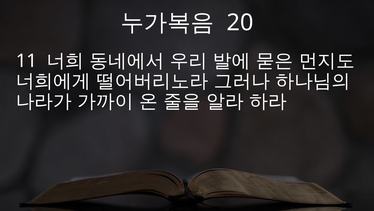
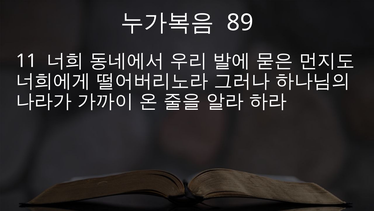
20: 20 -> 89 (240, 23)
